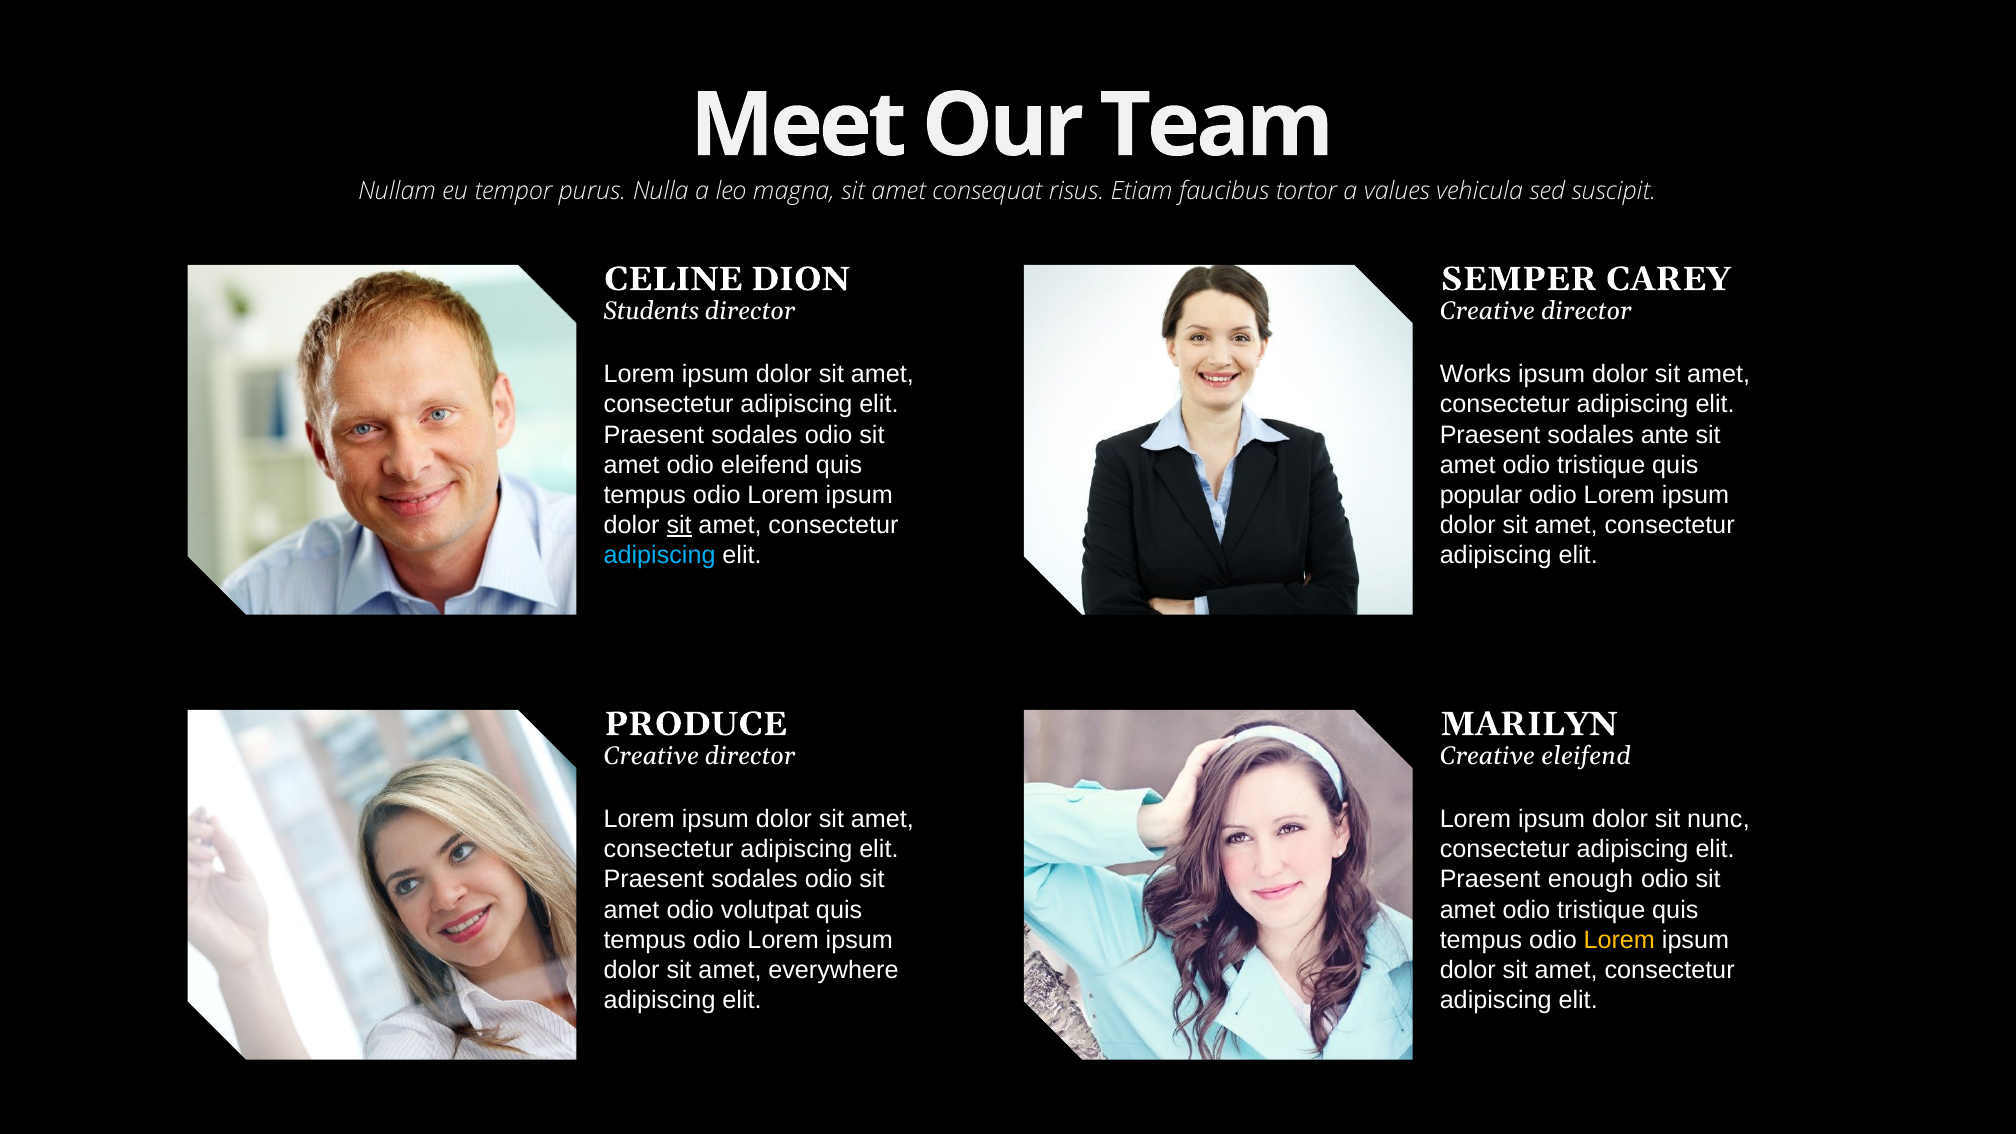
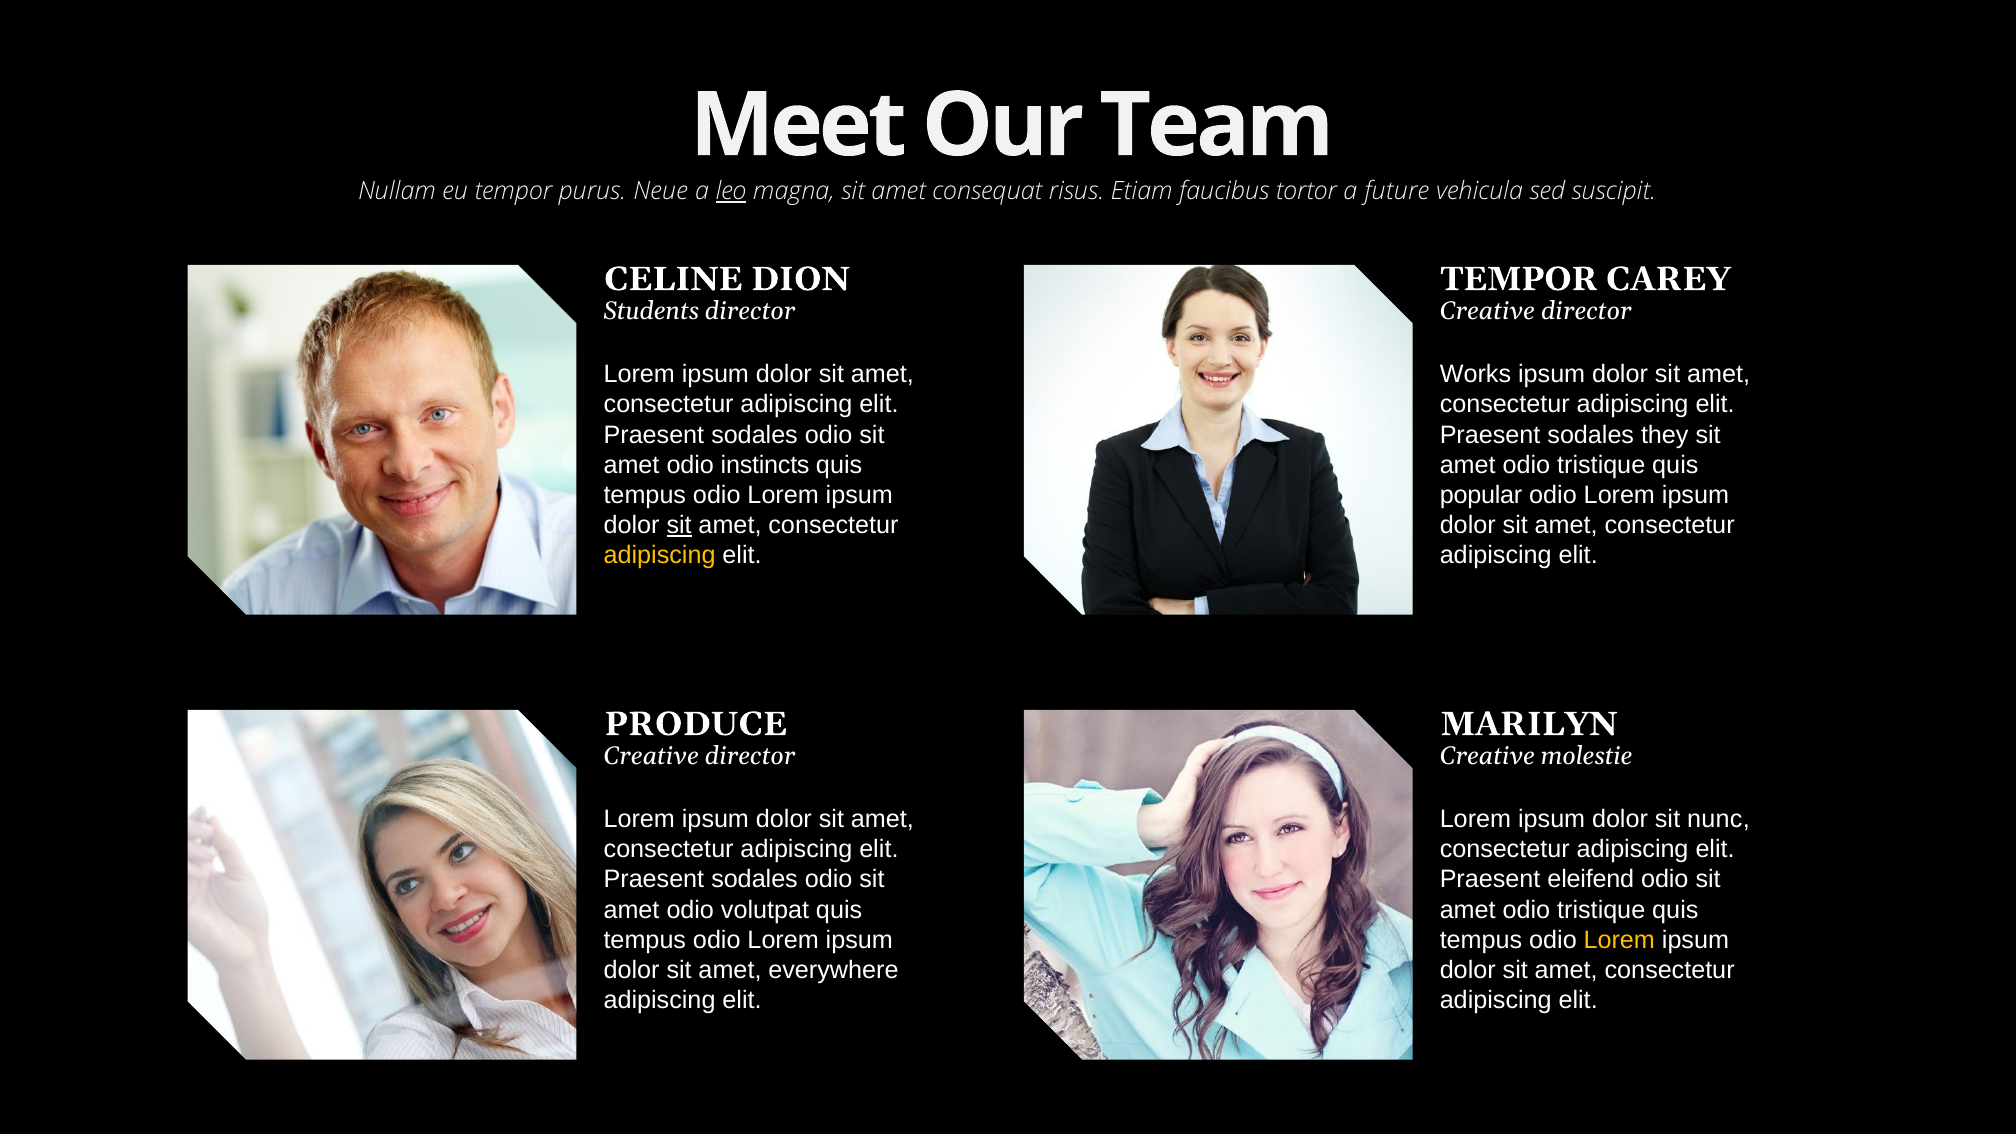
Nulla: Nulla -> Neue (660, 191)
leo underline: none -> present (731, 191)
values: values -> future (1397, 191)
SEMPER: SEMPER -> TEMPOR (1519, 279)
ante: ante -> they (1665, 435)
odio eleifend: eleifend -> instincts (765, 465)
adipiscing colour: light blue -> yellow (660, 556)
Creative eleifend: eleifend -> molestie (1587, 756)
enough: enough -> eleifend (1591, 880)
